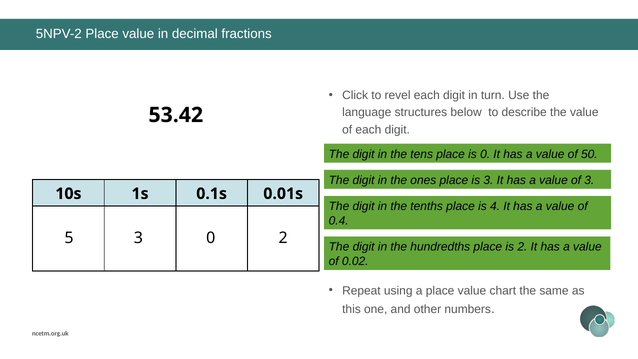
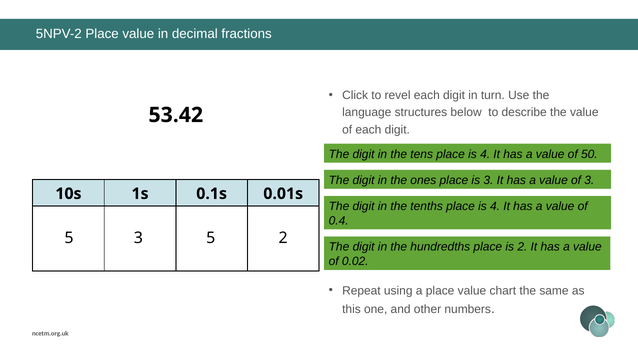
tens place is 0: 0 -> 4 (485, 154)
3 0: 0 -> 5 (211, 238)
